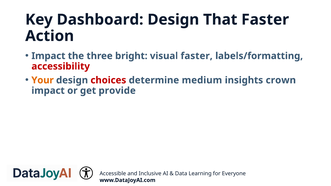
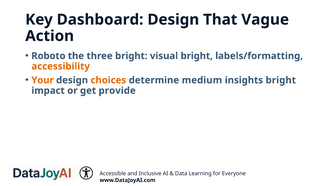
That Faster: Faster -> Vague (265, 20)
Impact: Impact -> Roboto (48, 56)
visual faster: faster -> bright (197, 56)
accessibility colour: red -> orange (61, 66)
choices colour: red -> orange (108, 80)
insights crown: crown -> bright (281, 80)
